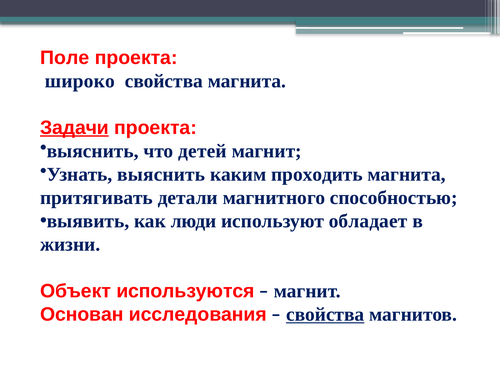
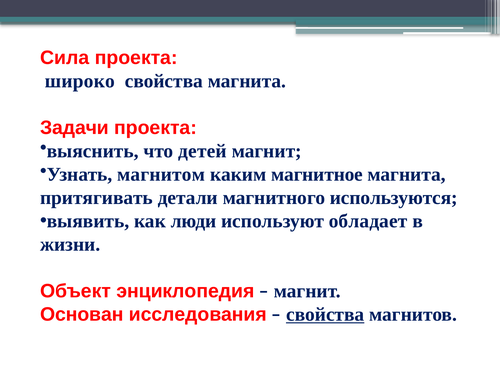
Поле: Поле -> Сила (65, 58)
Задачи underline: present -> none (74, 128)
Узнать выяснить: выяснить -> магнитом (161, 174)
проходить: проходить -> магнитное (317, 174)
способностью: способностью -> используются (394, 198)
используются: используются -> энциклопедия (185, 291)
